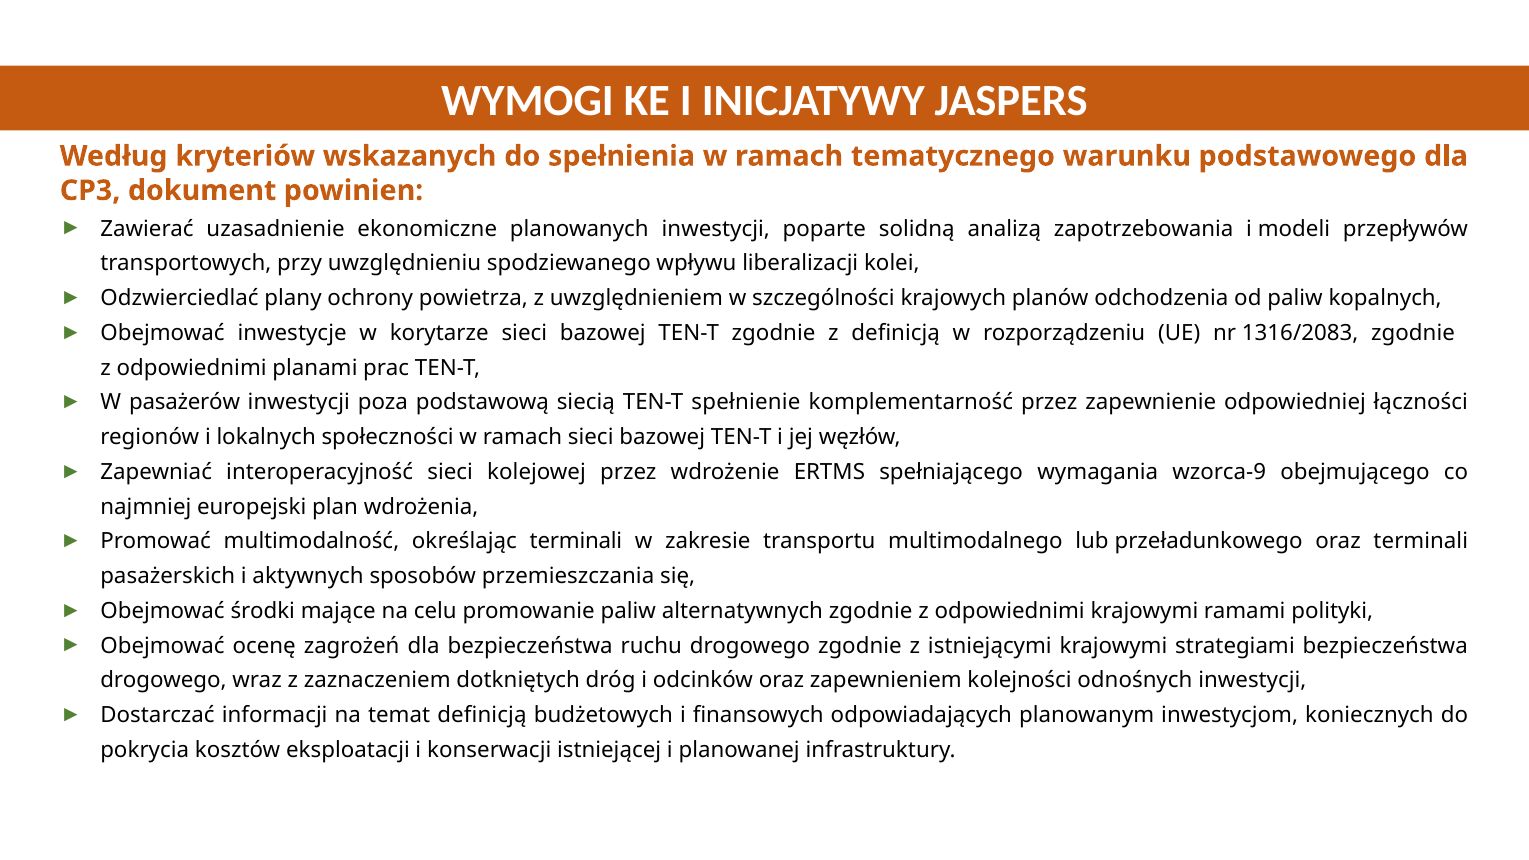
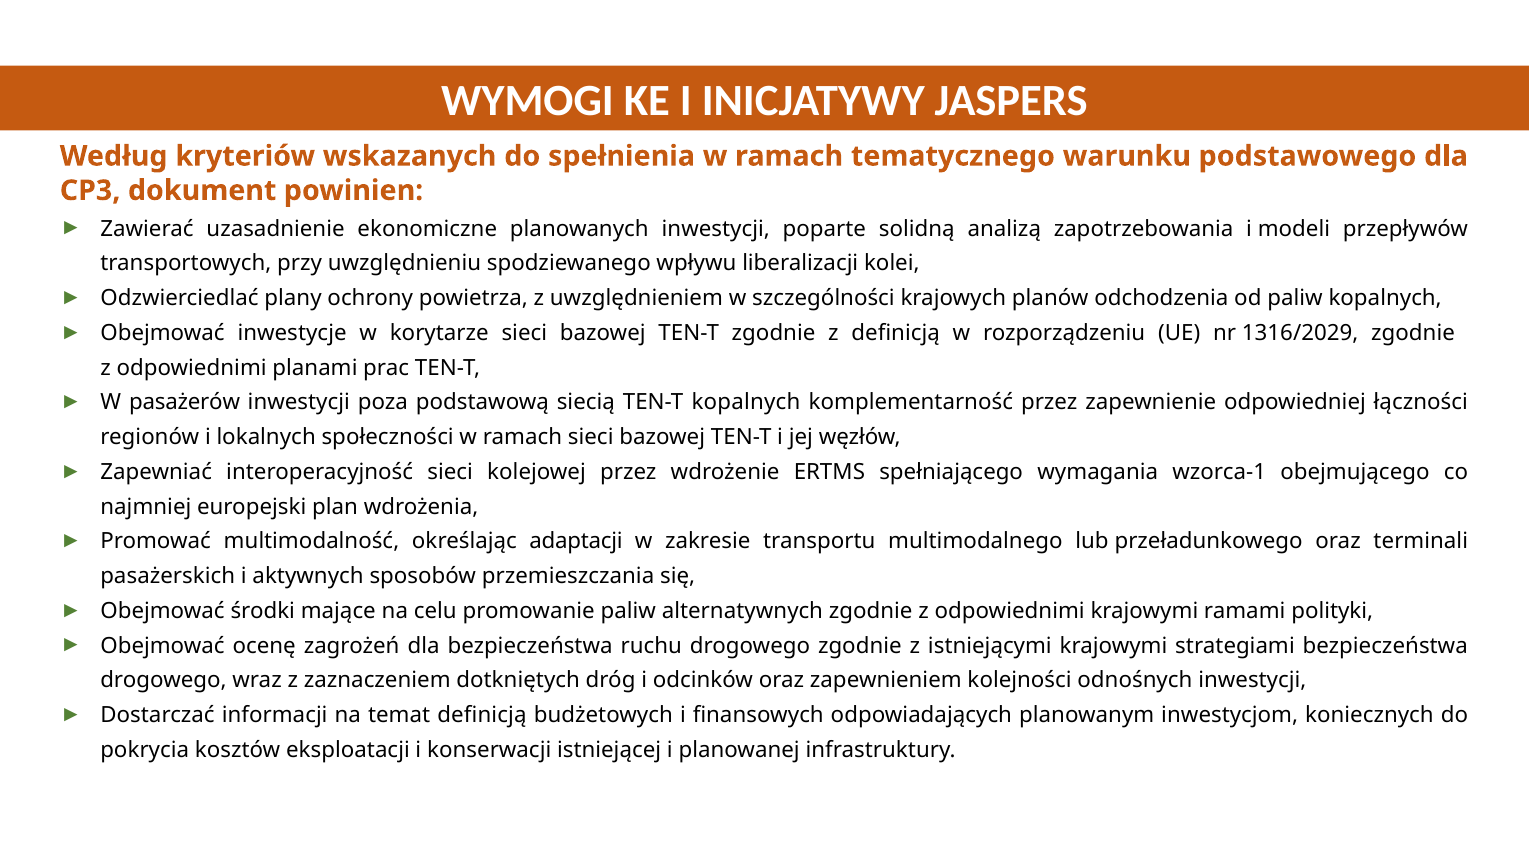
1316/2083: 1316/2083 -> 1316/2029 (1300, 333)
TEN-T spełnienie: spełnienie -> kopalnych (746, 402)
wzorca-9: wzorca-9 -> wzorca-1 (1219, 472)
określając terminali: terminali -> adaptacji (576, 542)
